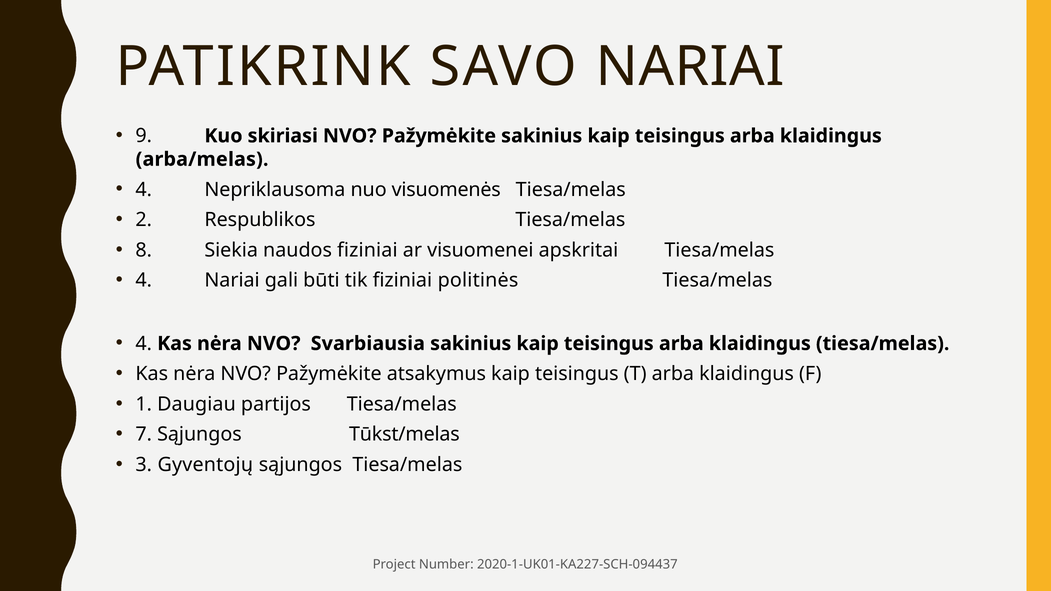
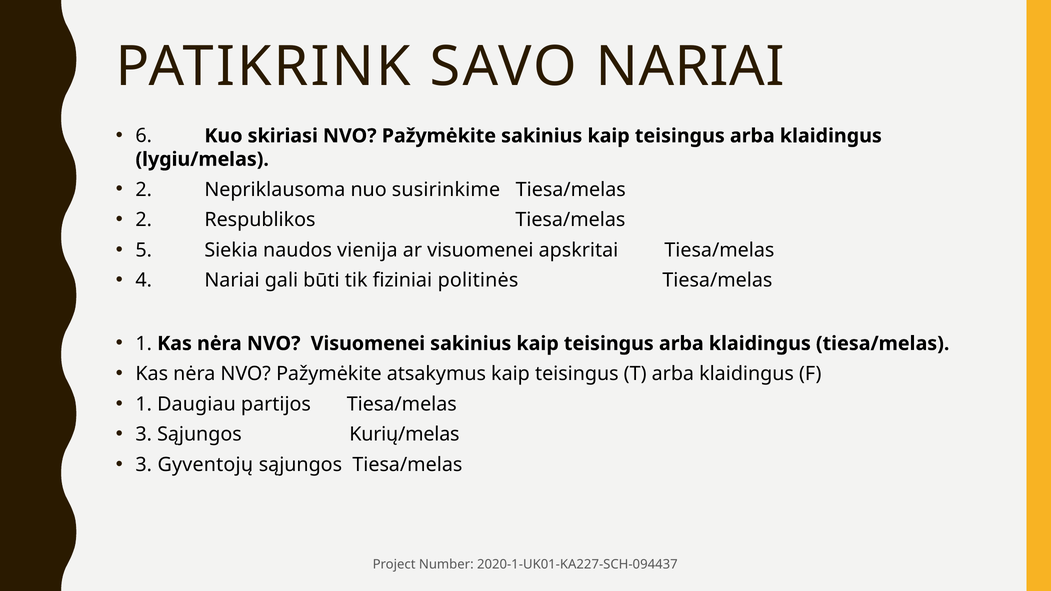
9: 9 -> 6 (144, 136)
arba/melas: arba/melas -> lygiu/melas (202, 159)
4: 4 -> 2 (144, 190)
visuomenės: visuomenės -> susirinkime (446, 190)
8: 8 -> 5 (144, 250)
naudos fiziniai: fiziniai -> vienija (367, 250)
4: 4 -> 1 (144, 344)
NVO Svarbiausia: Svarbiausia -> Visuomenei (368, 344)
7: 7 -> 3 (144, 435)
Tūkst/melas: Tūkst/melas -> Kurių/melas (404, 435)
